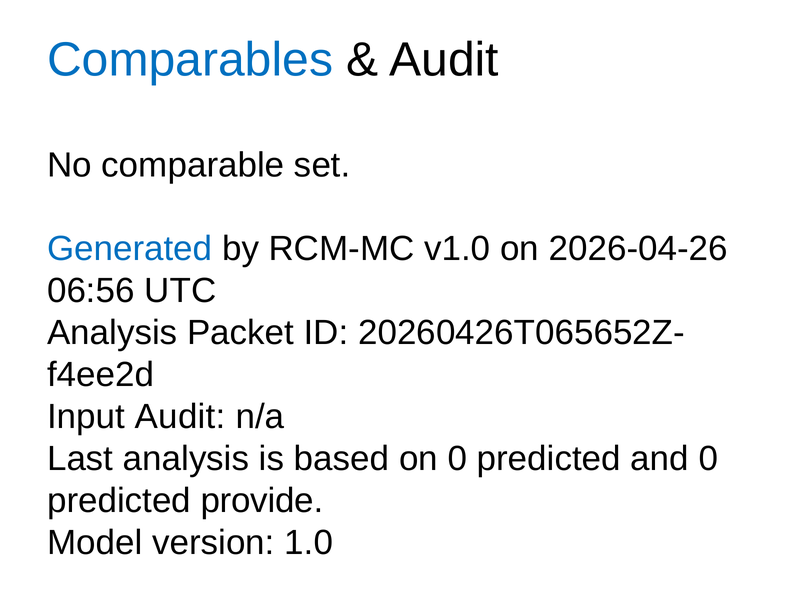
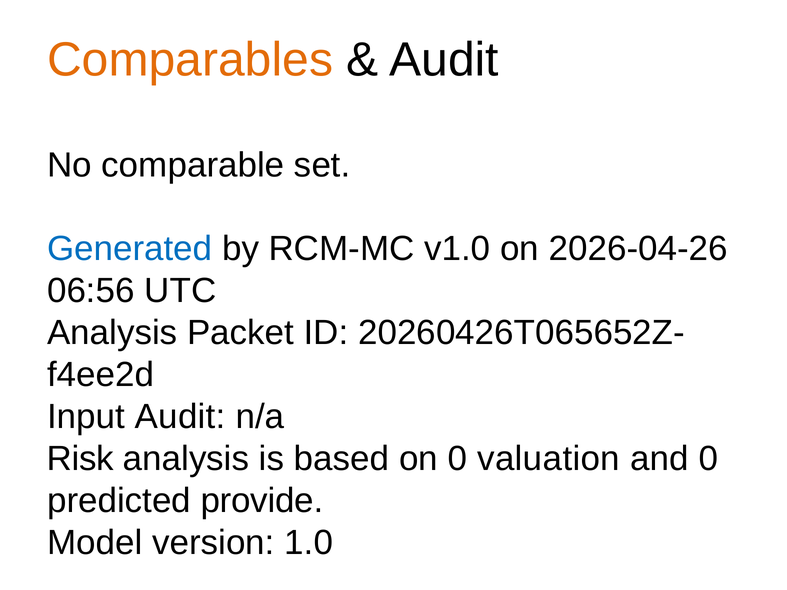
Comparables colour: blue -> orange (190, 60)
Last: Last -> Risk (80, 459)
on 0 predicted: predicted -> valuation (549, 459)
